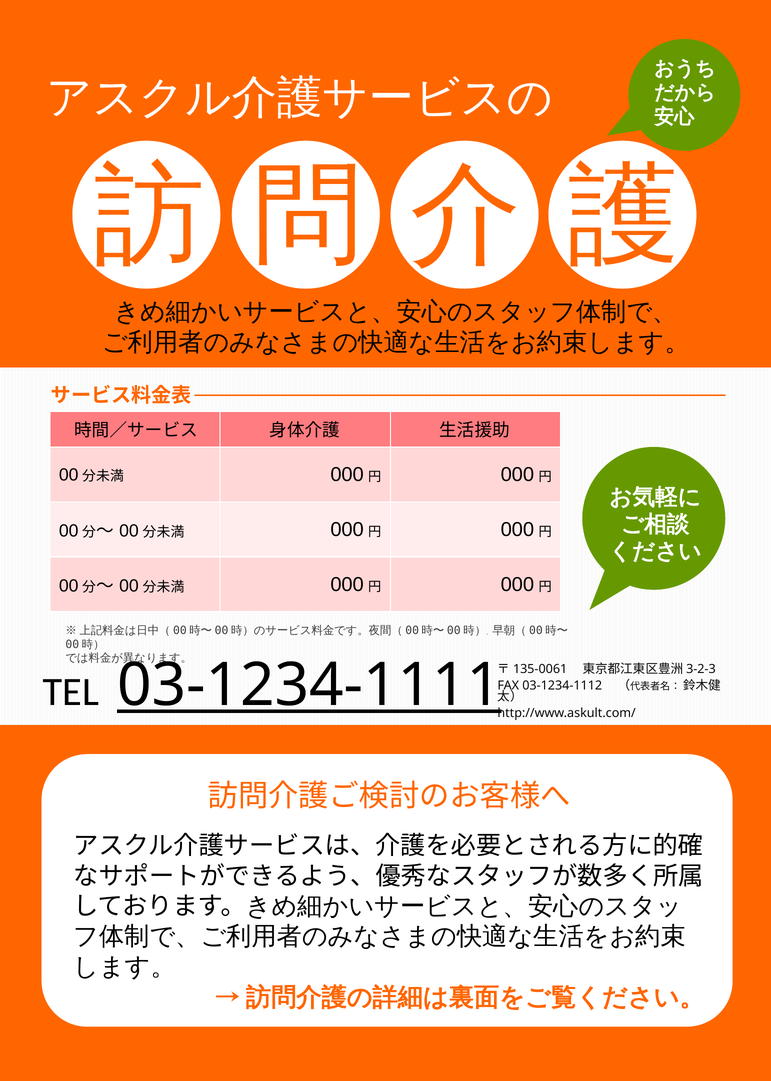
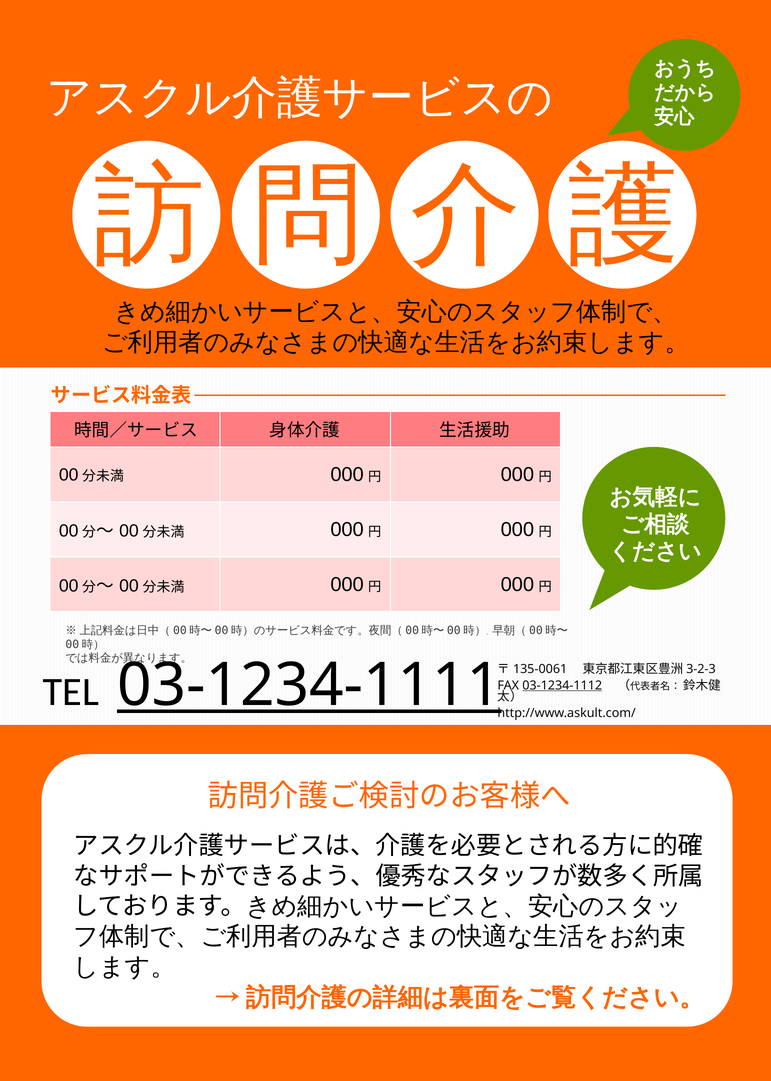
03-1234-1112 underline: none -> present (562, 686)
